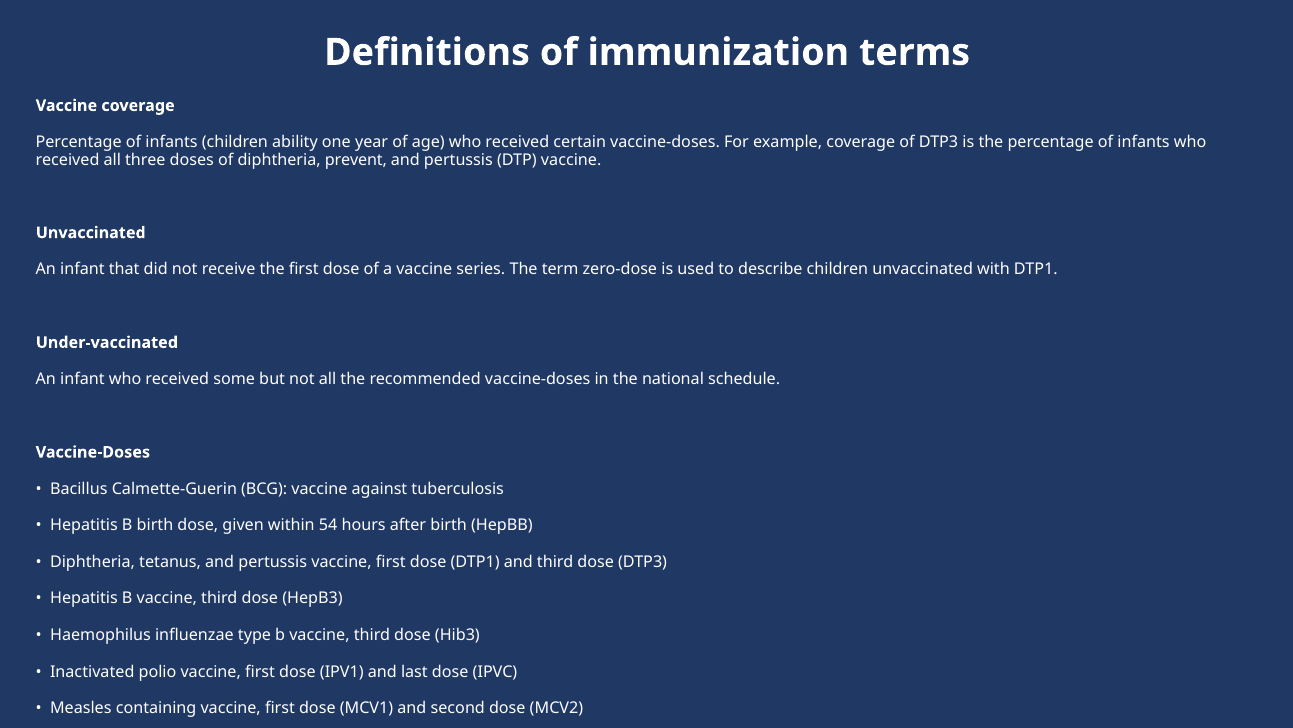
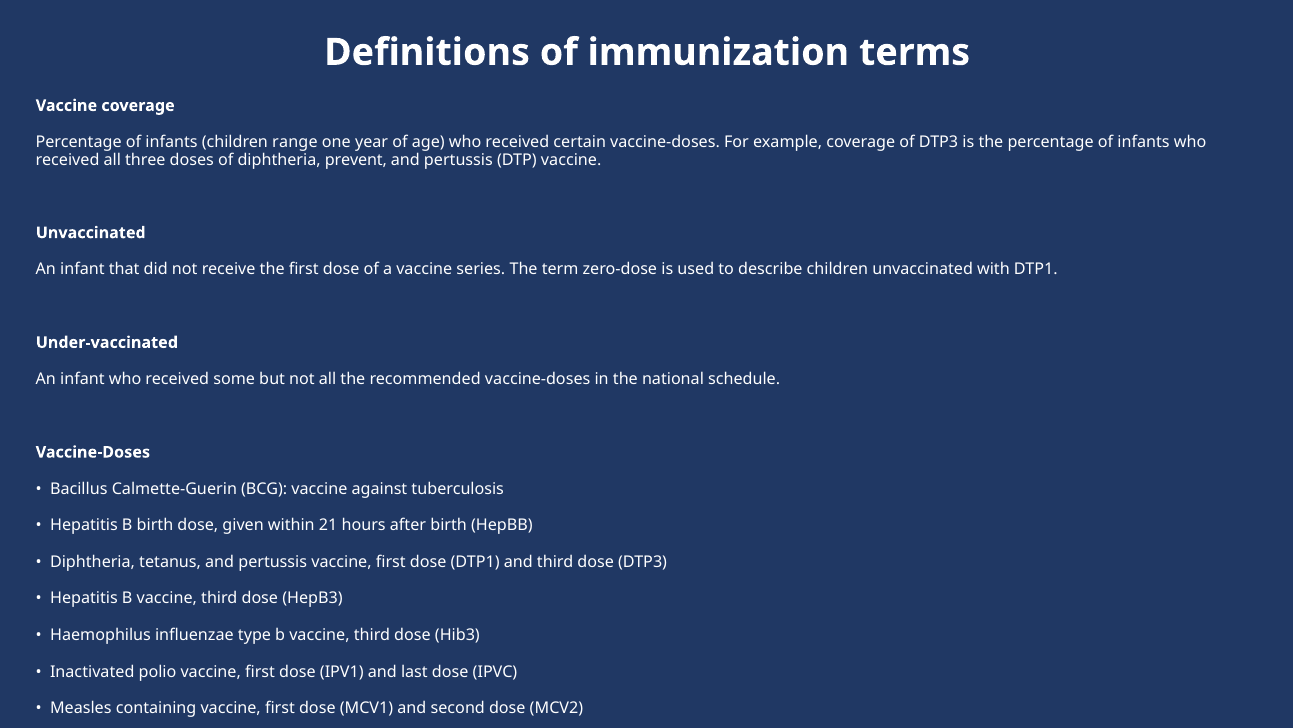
ability: ability -> range (295, 142)
54: 54 -> 21 (328, 525)
